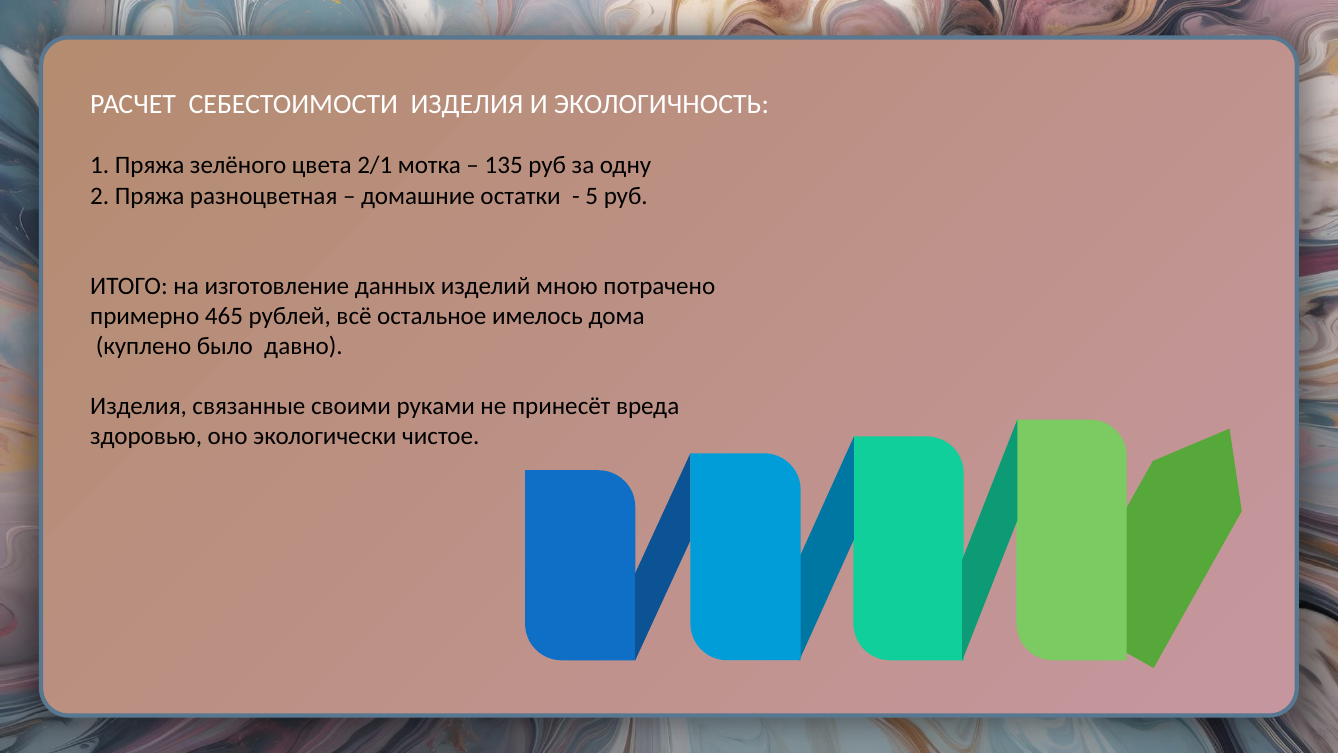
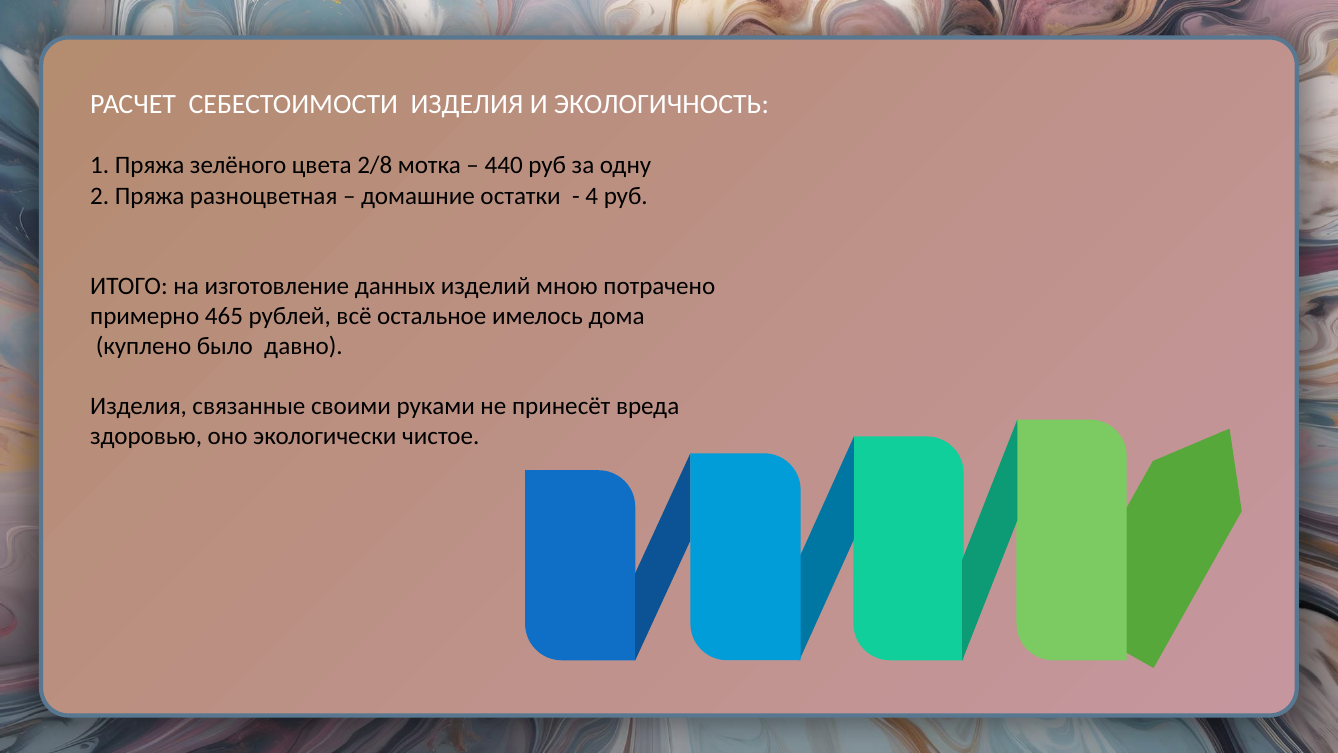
2/1: 2/1 -> 2/8 (375, 166)
135: 135 -> 440 (504, 166)
5: 5 -> 4 (592, 196)
